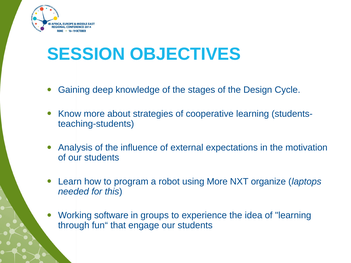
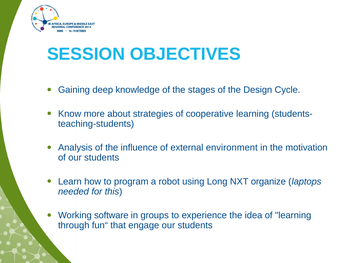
expectations: expectations -> environment (232, 148)
using More: More -> Long (217, 182)
